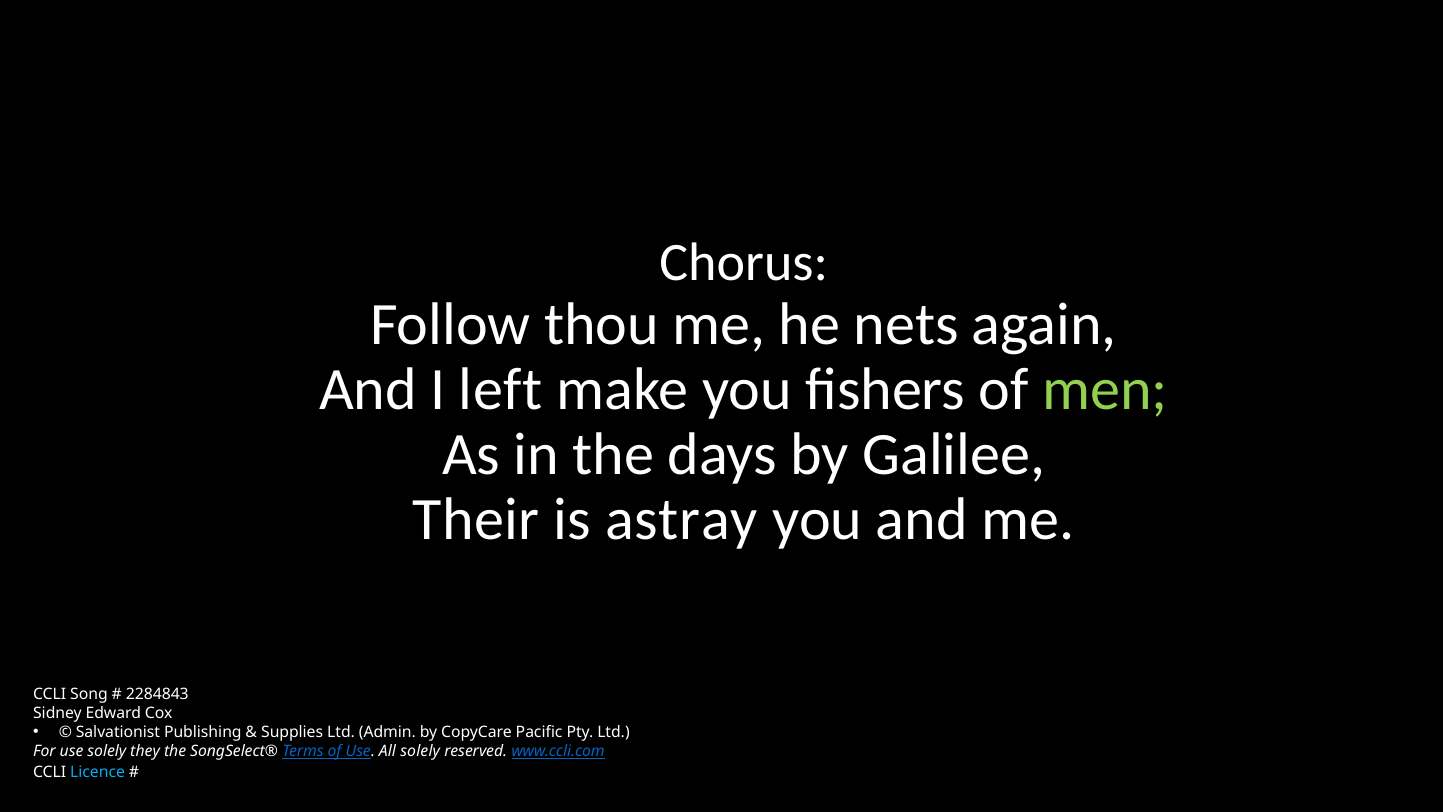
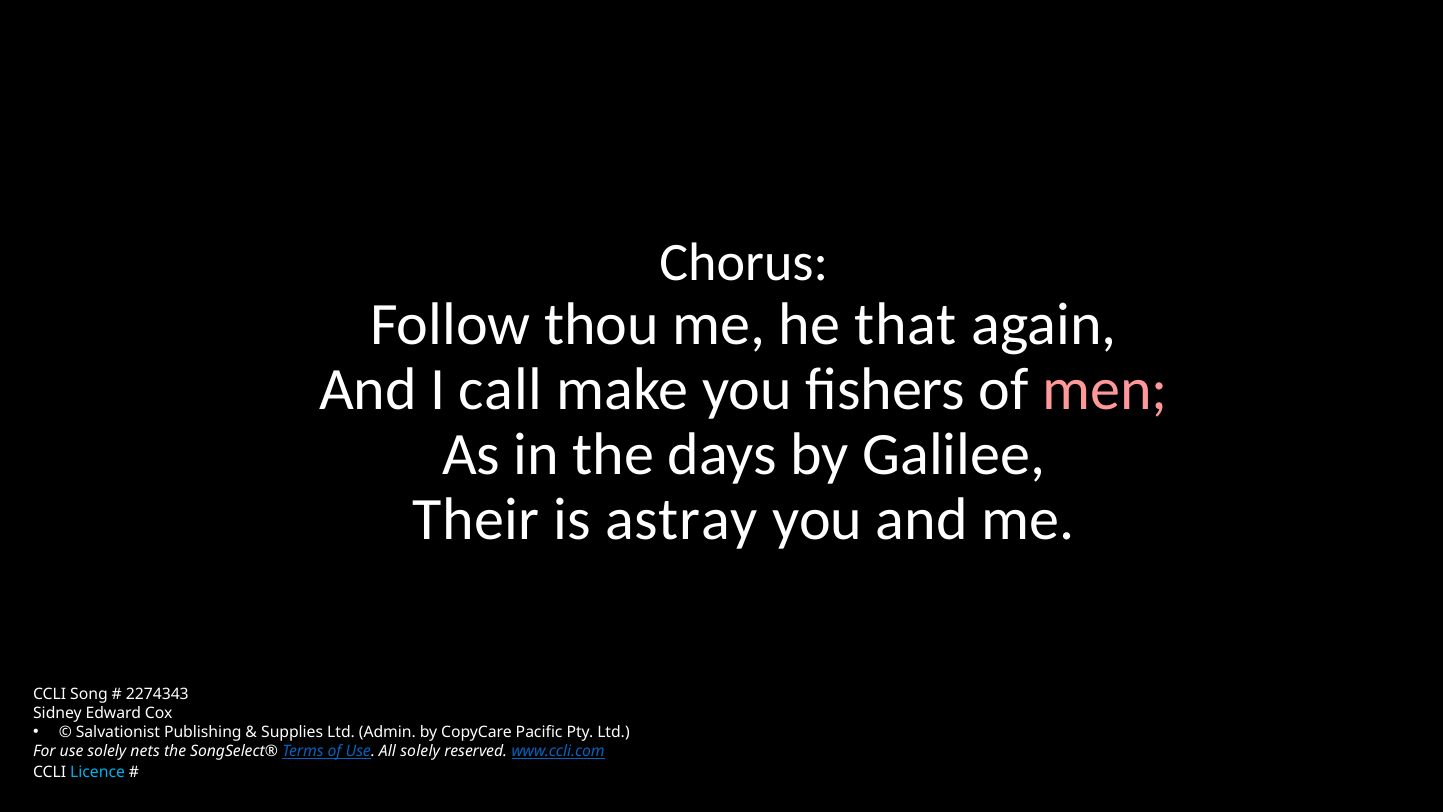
nets: nets -> that (906, 325)
left: left -> call (501, 390)
men colour: light green -> pink (1105, 390)
2284843: 2284843 -> 2274343 (157, 694)
they: they -> nets (145, 751)
